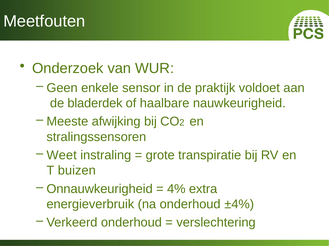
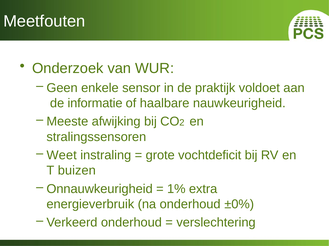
bladerdek: bladerdek -> informatie (95, 103)
transpiratie: transpiratie -> vochtdeficit (210, 156)
4%: 4% -> 1% (176, 189)
±4%: ±4% -> ±0% (239, 205)
